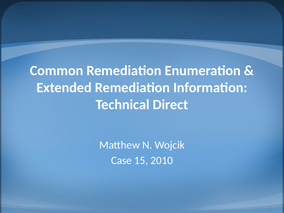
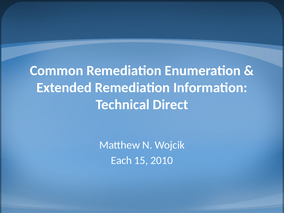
Case: Case -> Each (121, 160)
